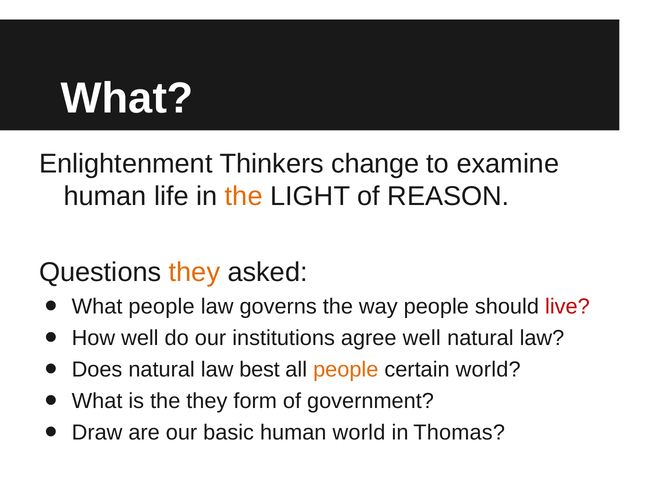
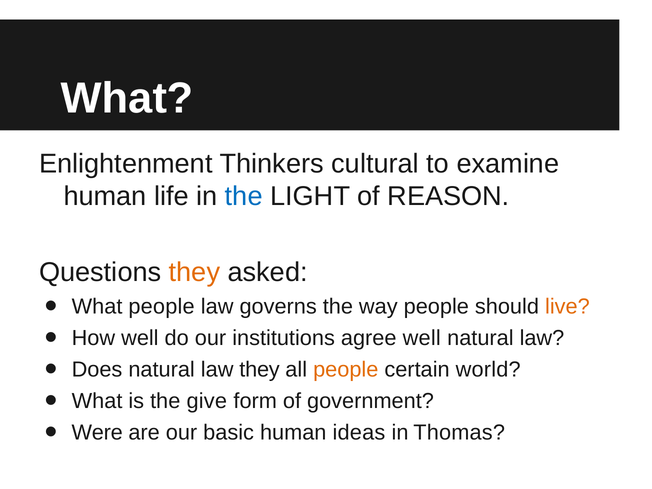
change: change -> cultural (375, 164)
the colour: orange -> blue (244, 196)
live colour: red -> orange (567, 307)
law best: best -> they (260, 370)
the they: they -> give (207, 401)
Draw: Draw -> Were (97, 433)
human world: world -> ideas (359, 433)
